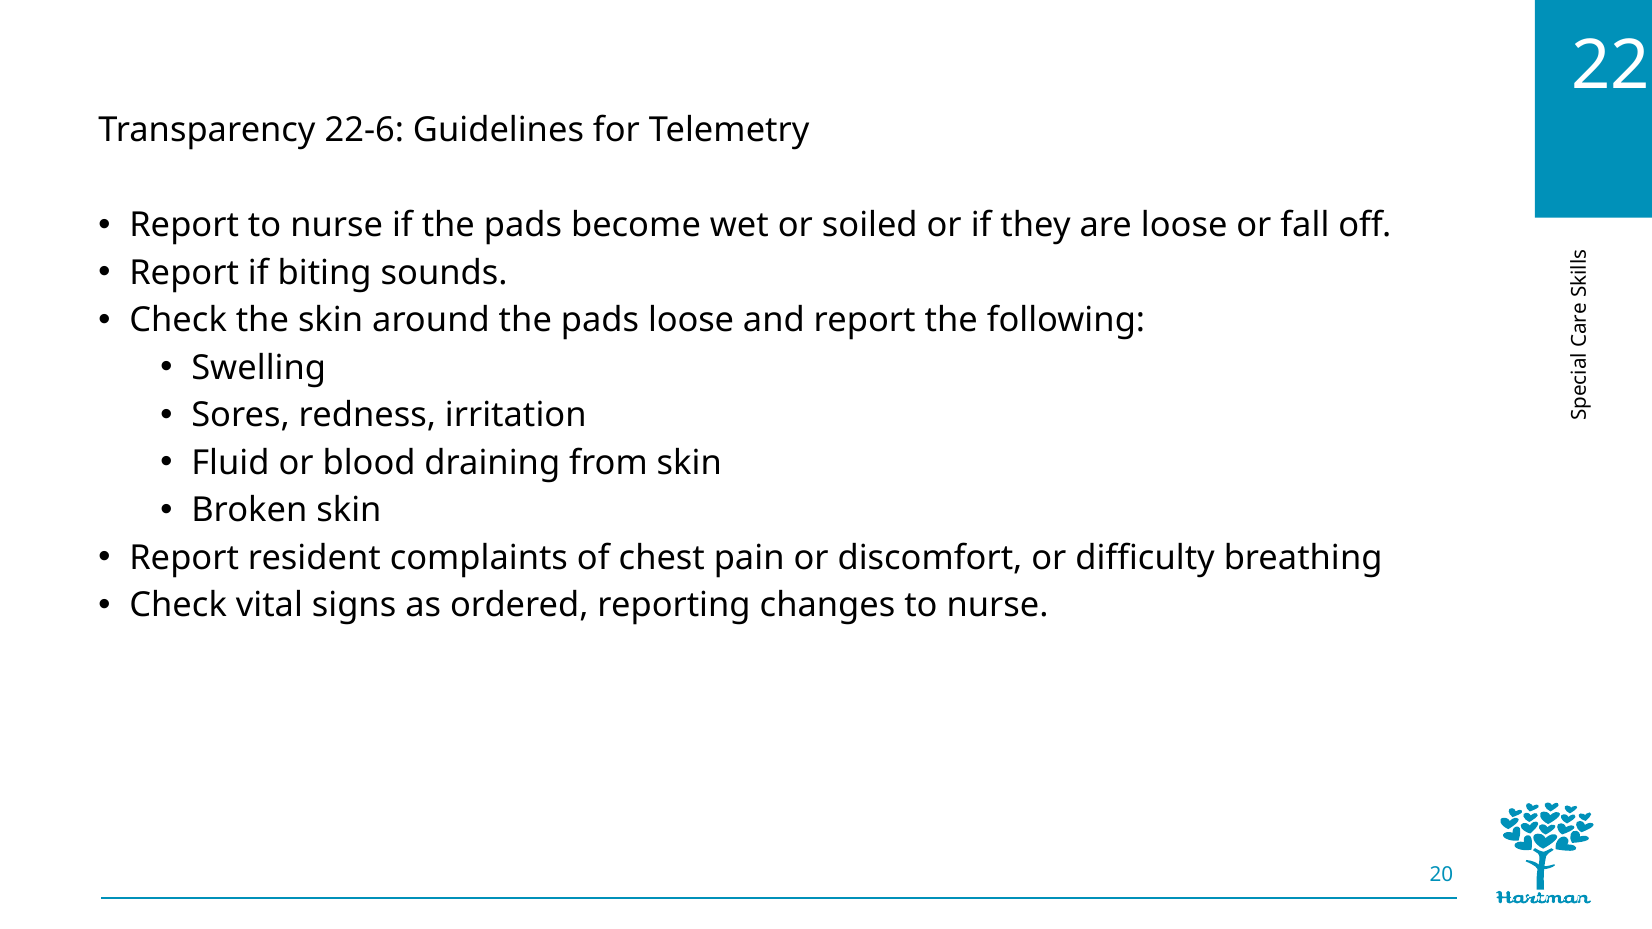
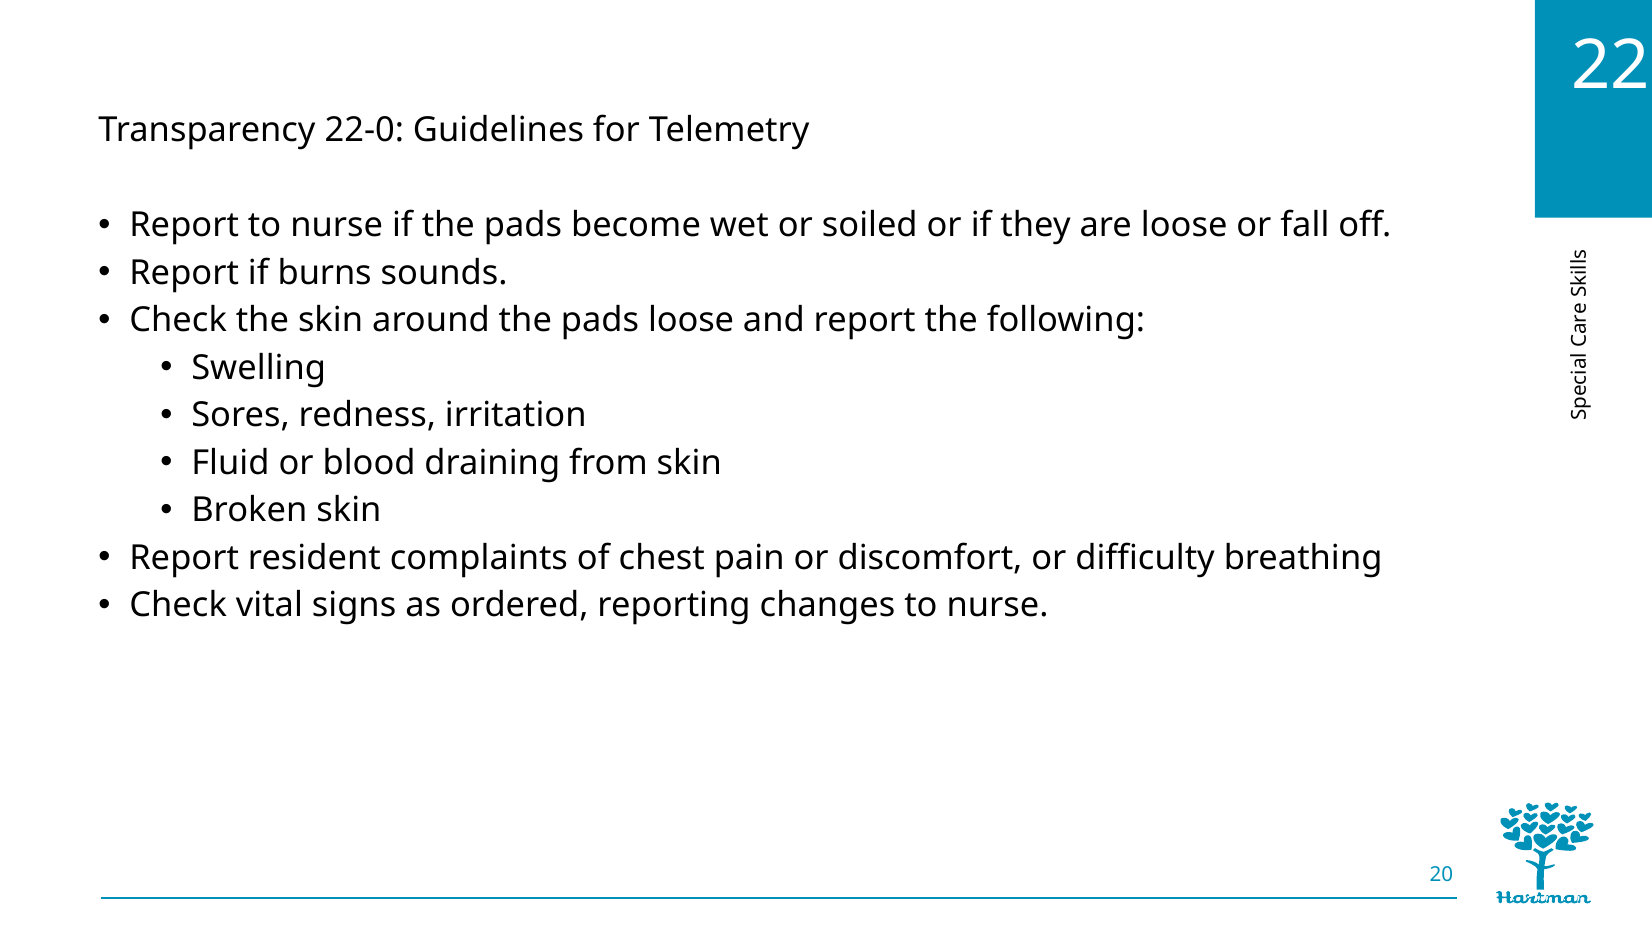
22-6: 22-6 -> 22-0 (364, 130)
biting: biting -> burns (325, 273)
